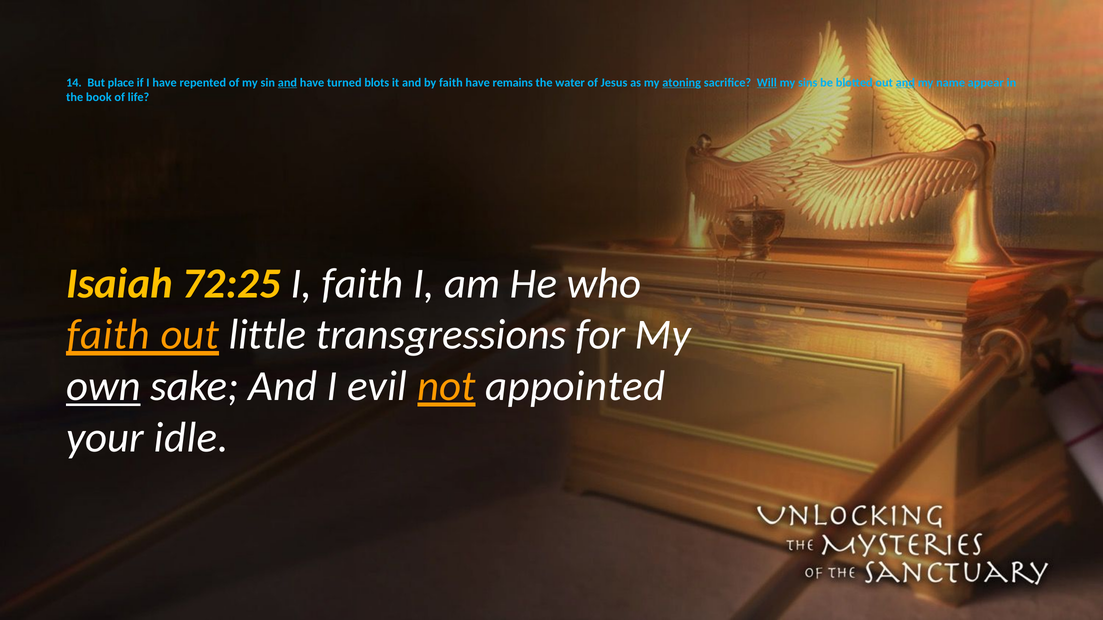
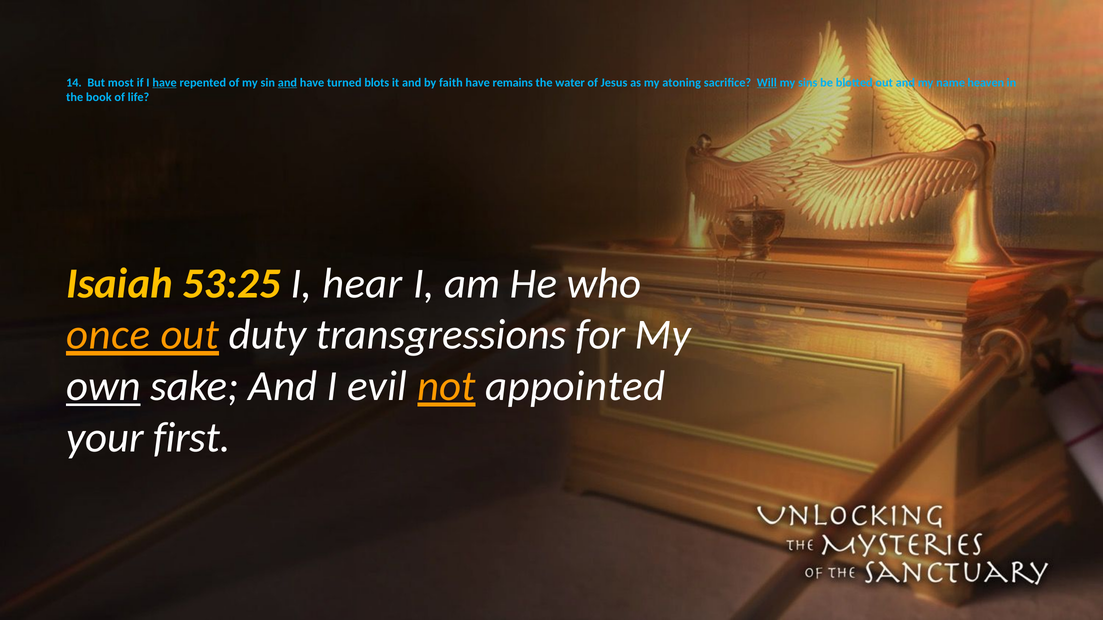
place: place -> most (121, 83)
have underline: none -> present (165, 83)
atoning underline: present -> none (682, 83)
and underline: present -> none (905, 83)
appear: appear -> heaven (986, 83)
72:25: 72:25 -> 53:25 (232, 284)
I faith: faith -> hear (362, 284)
faith: faith -> once (108, 335)
little: little -> duty (267, 335)
idle: idle -> first (192, 438)
